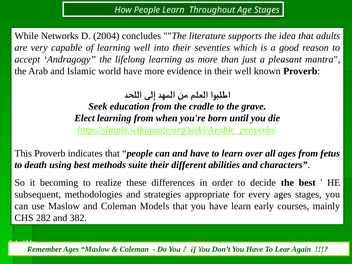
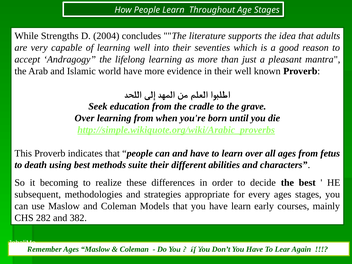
Networks: Networks -> Strengths (60, 36)
Elect: Elect -> Over (85, 118)
